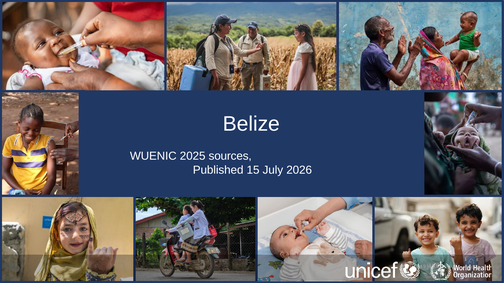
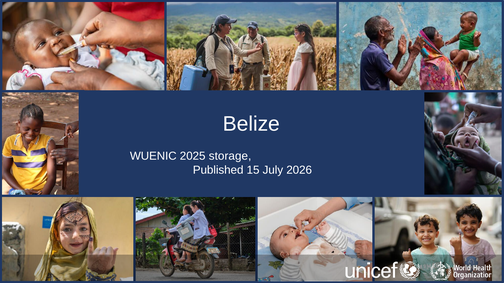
sources: sources -> storage (230, 156)
